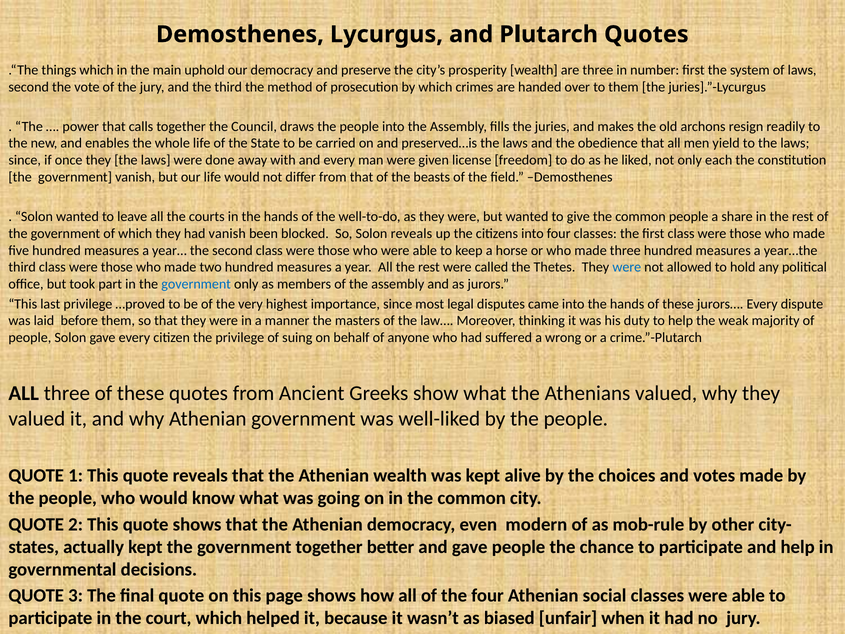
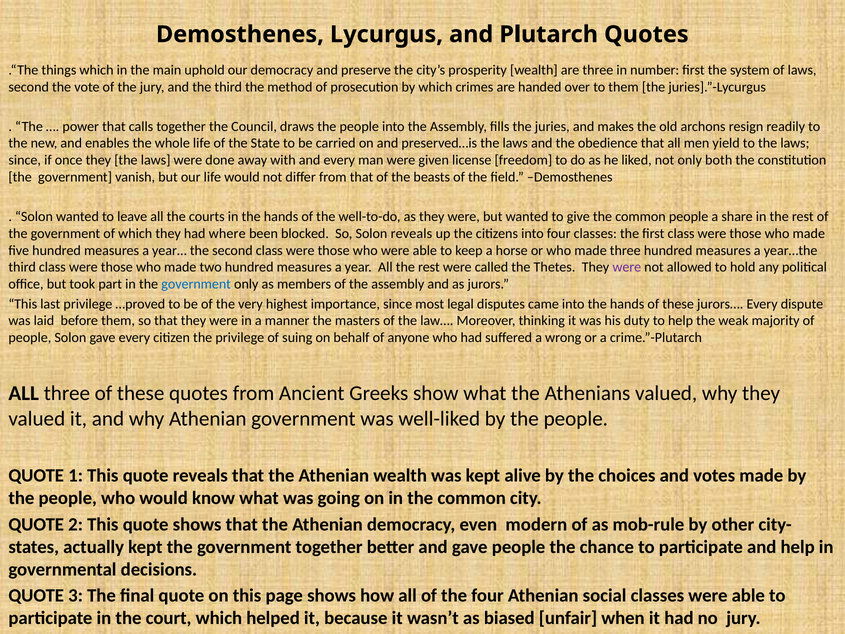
each: each -> both (719, 160)
had vanish: vanish -> where (227, 233)
were colour: blue -> purple (627, 267)
